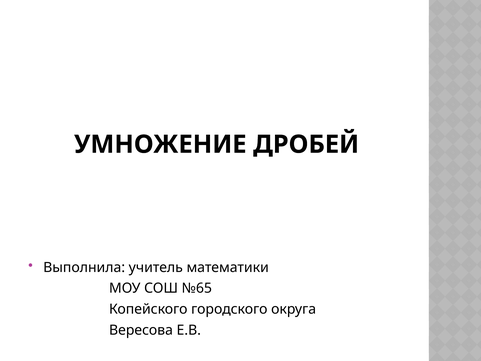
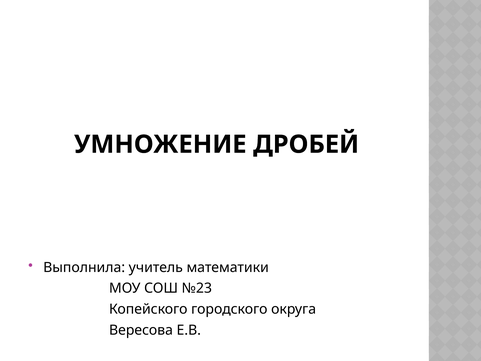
№65: №65 -> №23 (197, 288)
